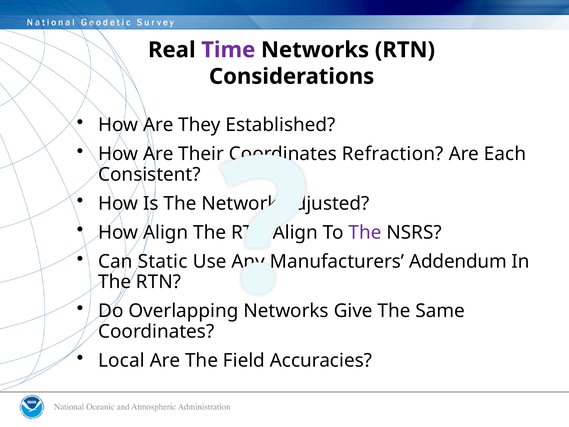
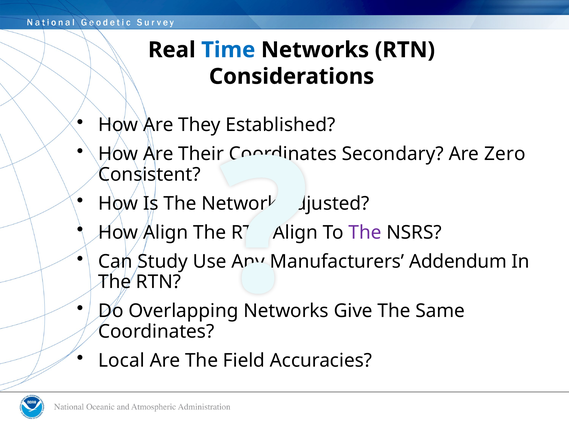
Time colour: purple -> blue (228, 50)
Refraction: Refraction -> Secondary (393, 154)
Each: Each -> Zero (505, 154)
Static: Static -> Study (163, 261)
